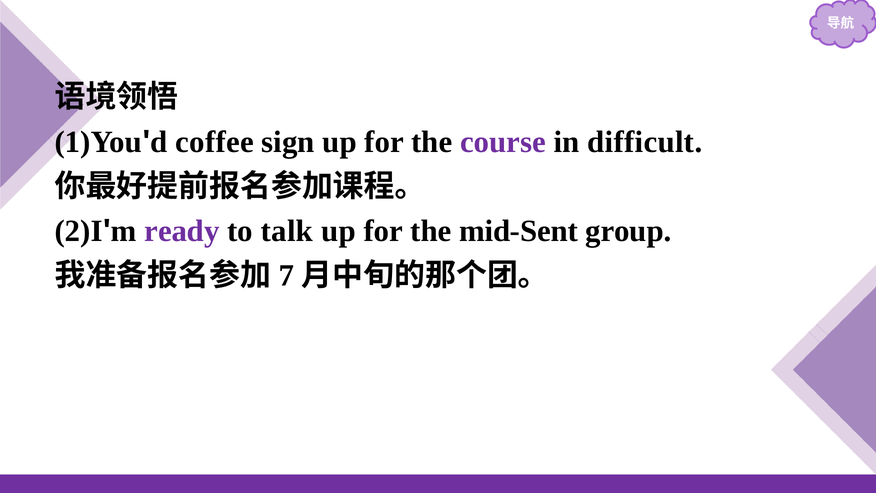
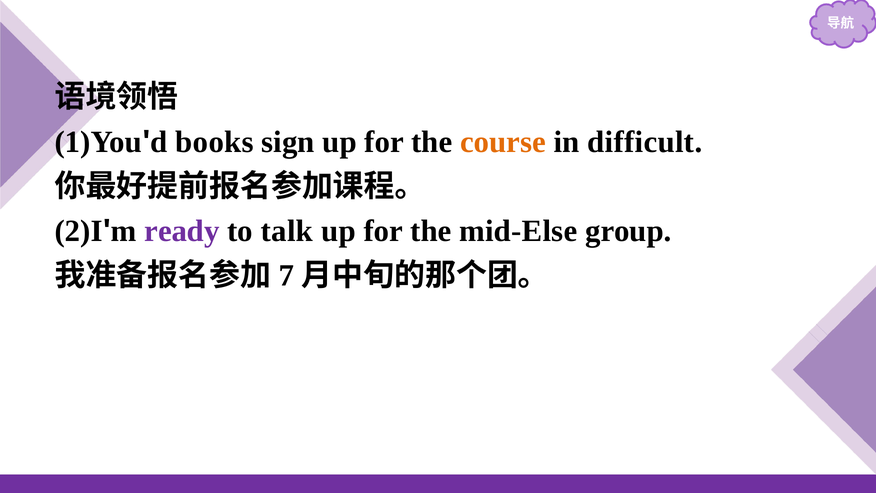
coffee: coffee -> books (215, 142)
course colour: purple -> orange (503, 142)
mid-Sent: mid-Sent -> mid-Else (518, 231)
